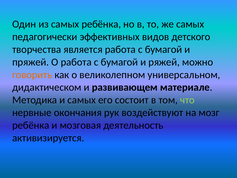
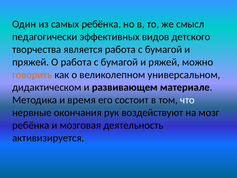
же самых: самых -> смысл (190, 24)
и самых: самых -> время (82, 100)
что colour: light green -> white (187, 100)
